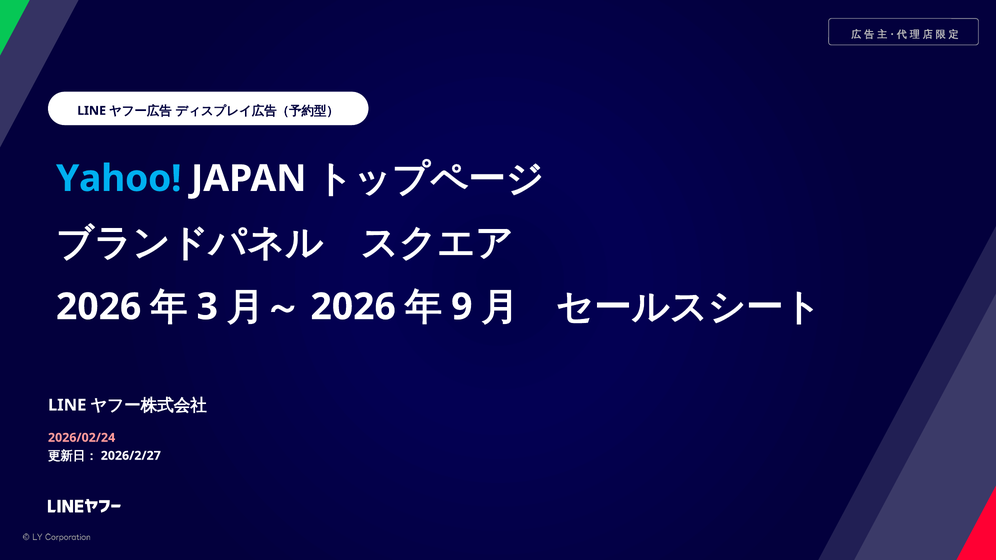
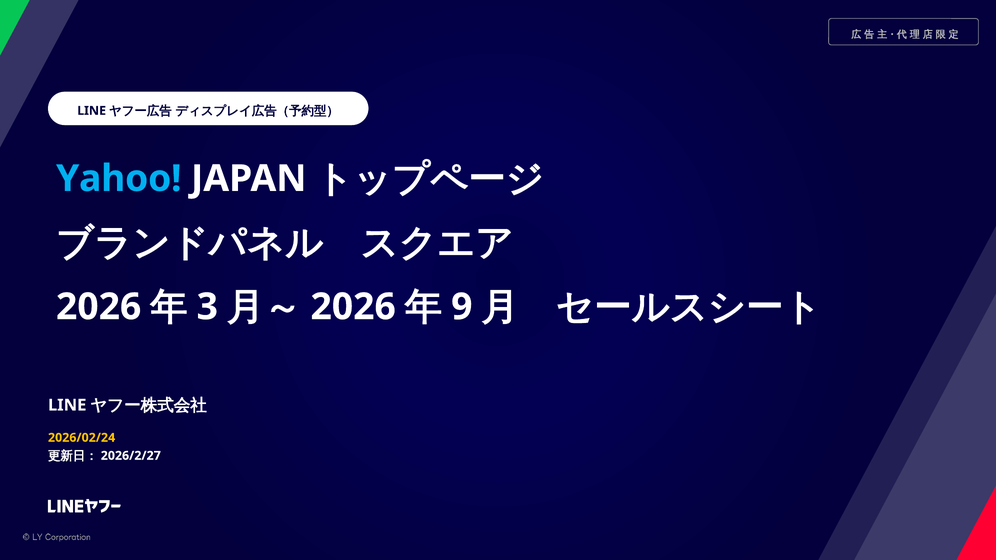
2026/02/24 colour: pink -> yellow (82, 438)
